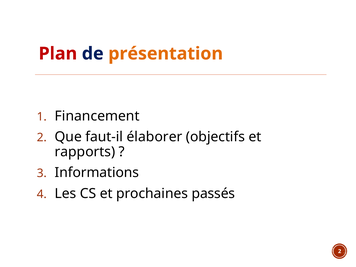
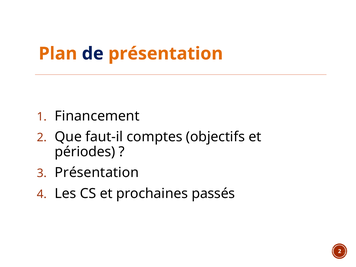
Plan colour: red -> orange (58, 54)
élaborer: élaborer -> comptes (155, 137)
rapports: rapports -> périodes (85, 152)
Informations: Informations -> Présentation (97, 173)
